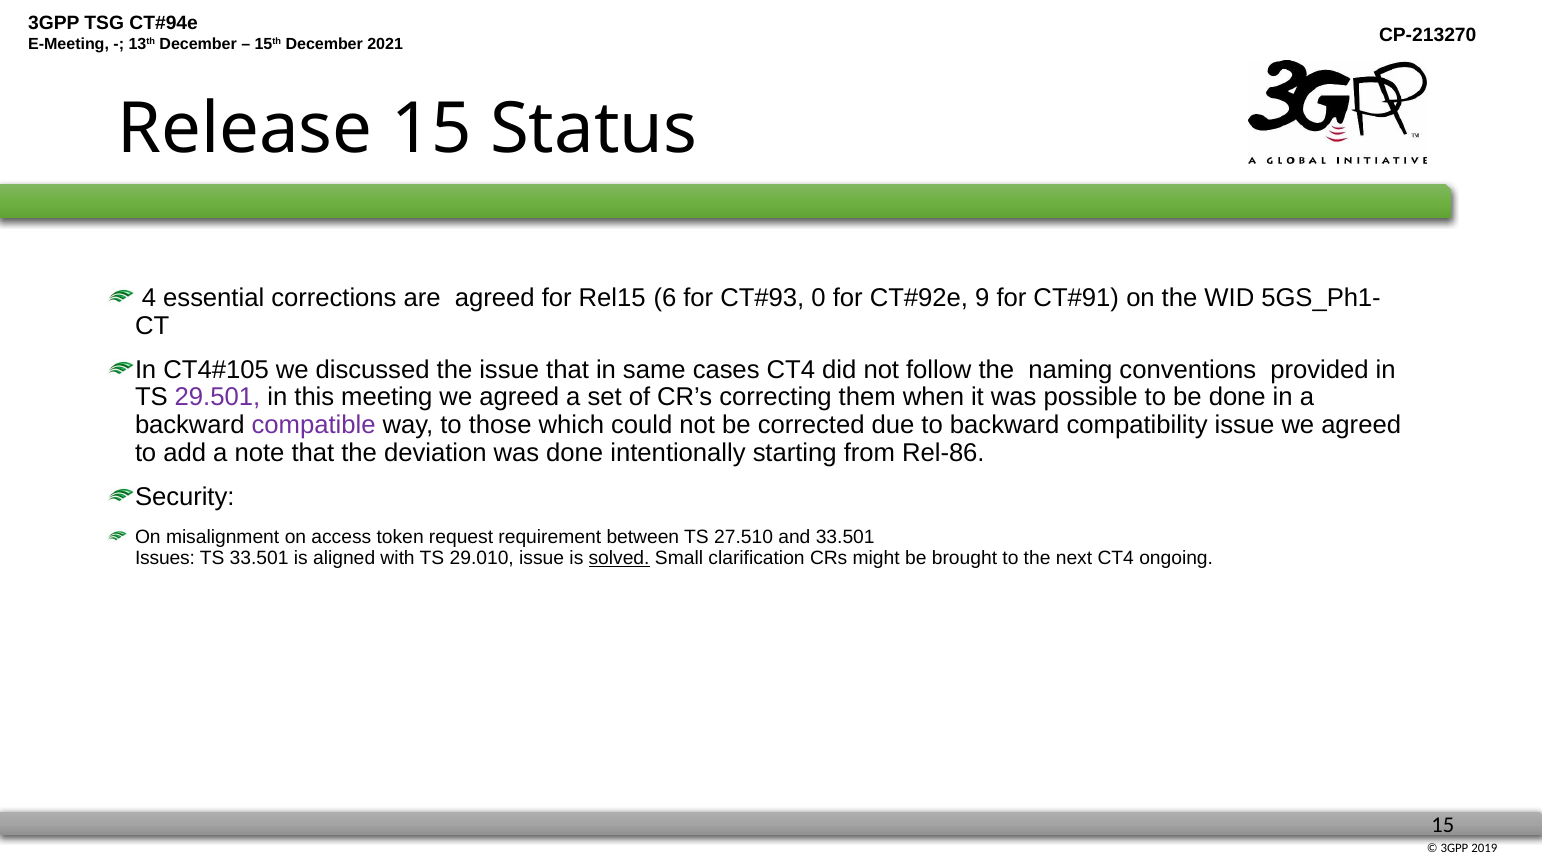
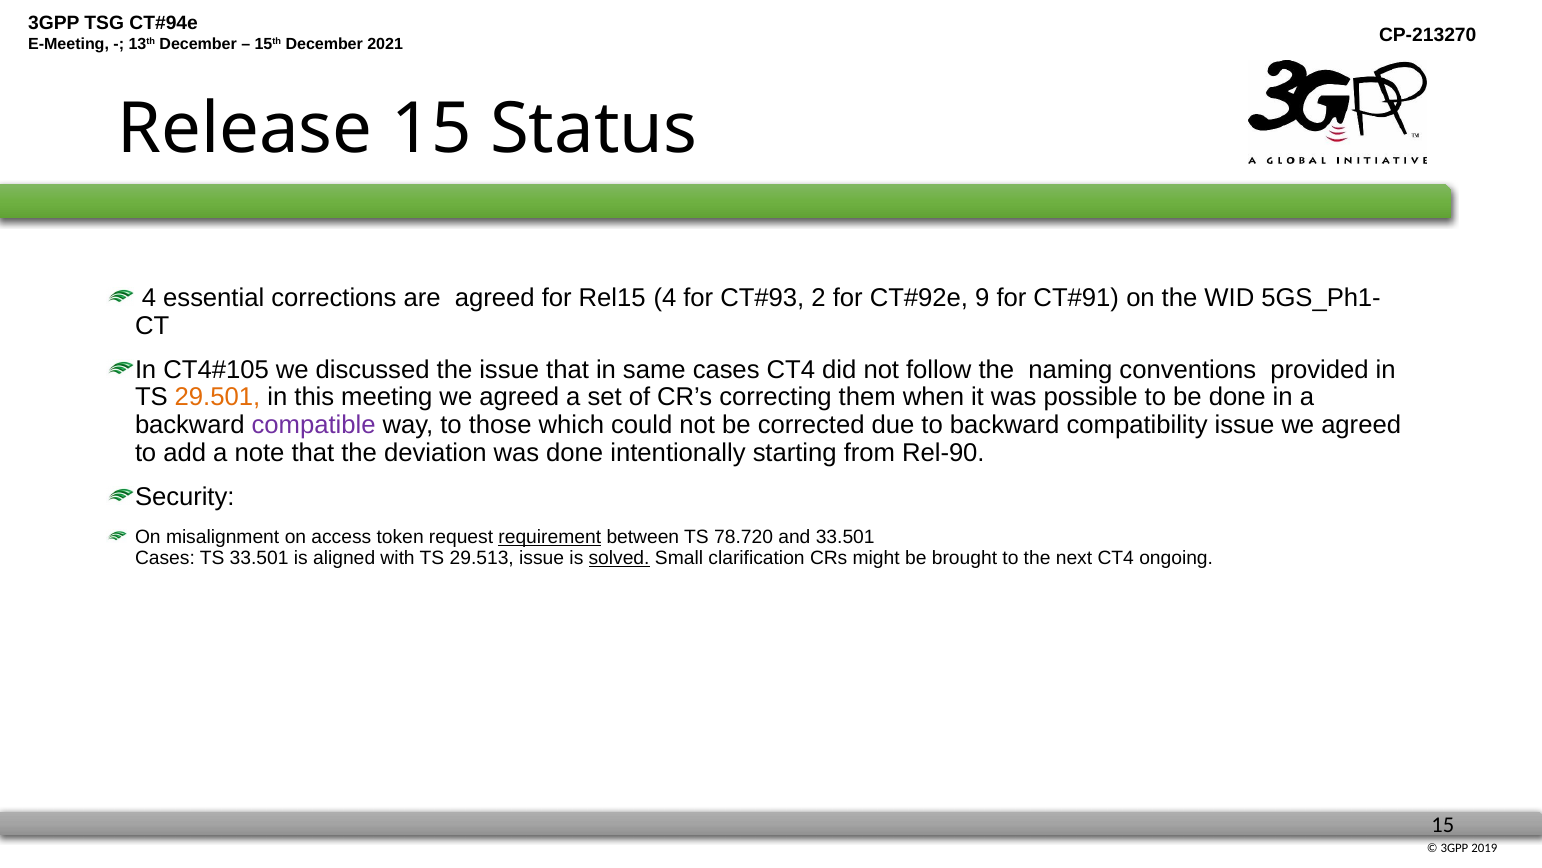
Rel15 6: 6 -> 4 (665, 298)
0: 0 -> 2 (818, 298)
29.501 colour: purple -> orange (217, 397)
Rel-86: Rel-86 -> Rel-90 (943, 453)
requirement underline: none -> present (550, 537)
27.510: 27.510 -> 78.720 (744, 537)
Issues: Issues -> Cases (165, 558)
29.010: 29.010 -> 29.513 (482, 558)
